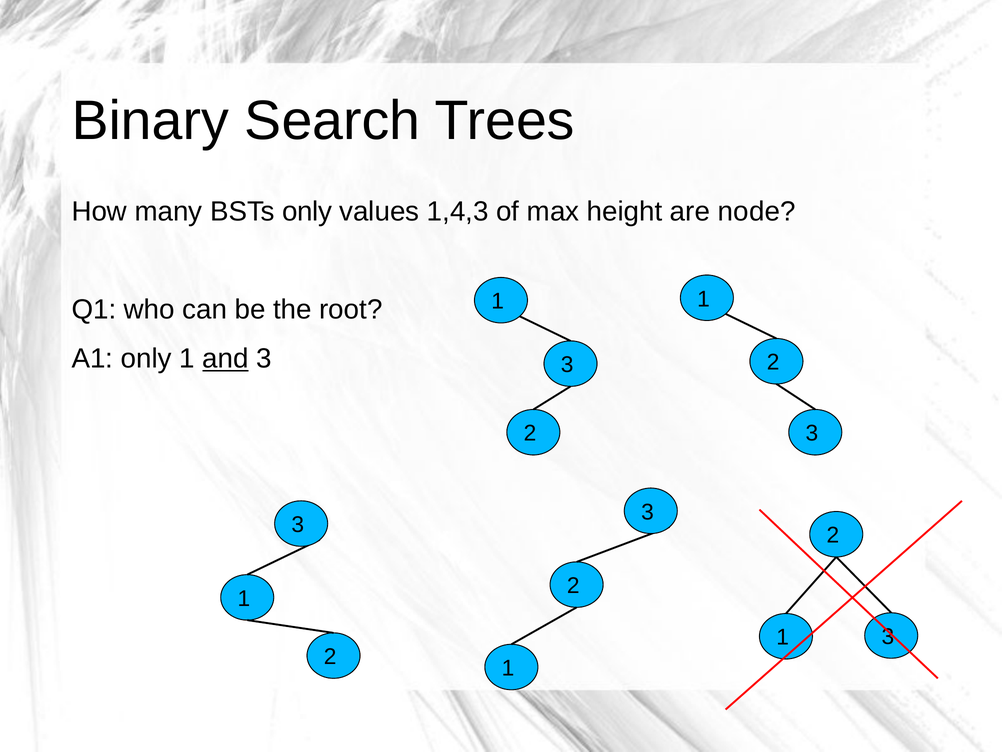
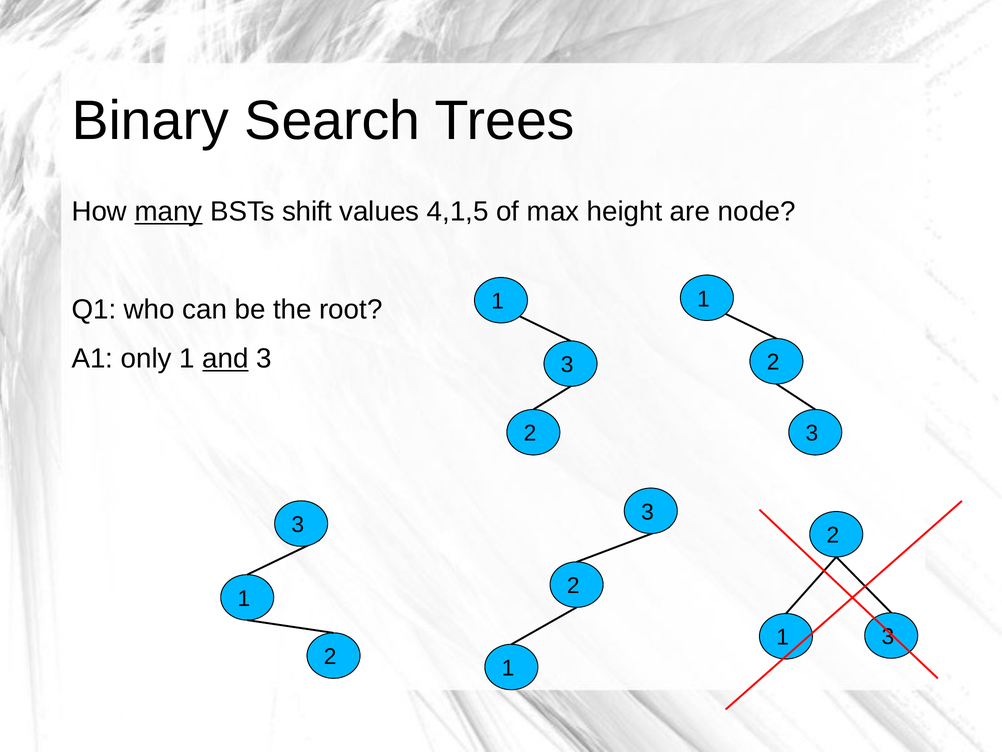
many underline: none -> present (168, 212)
BSTs only: only -> shift (307, 212)
1,4,3: 1,4,3 -> 4,1,5 (458, 212)
